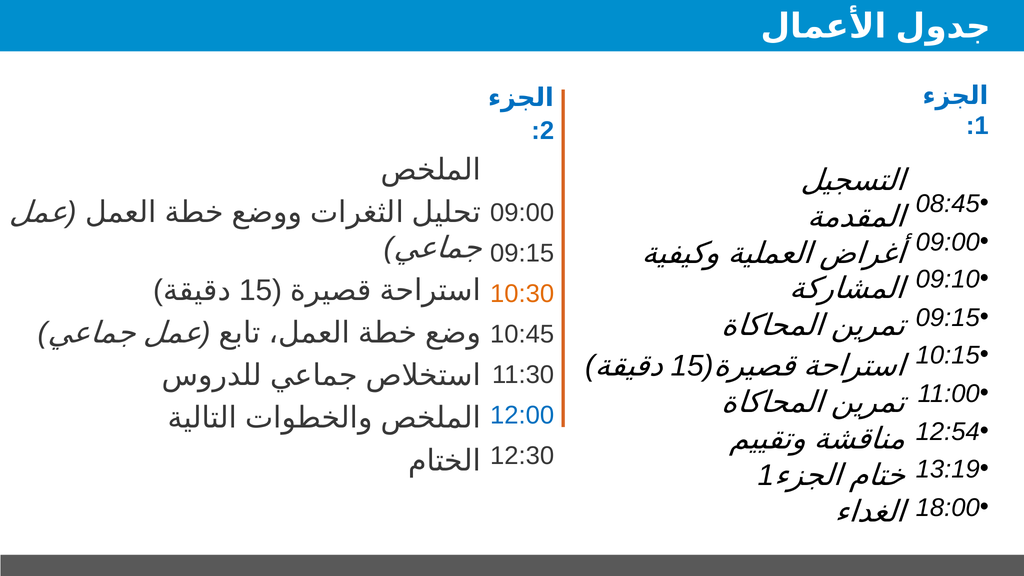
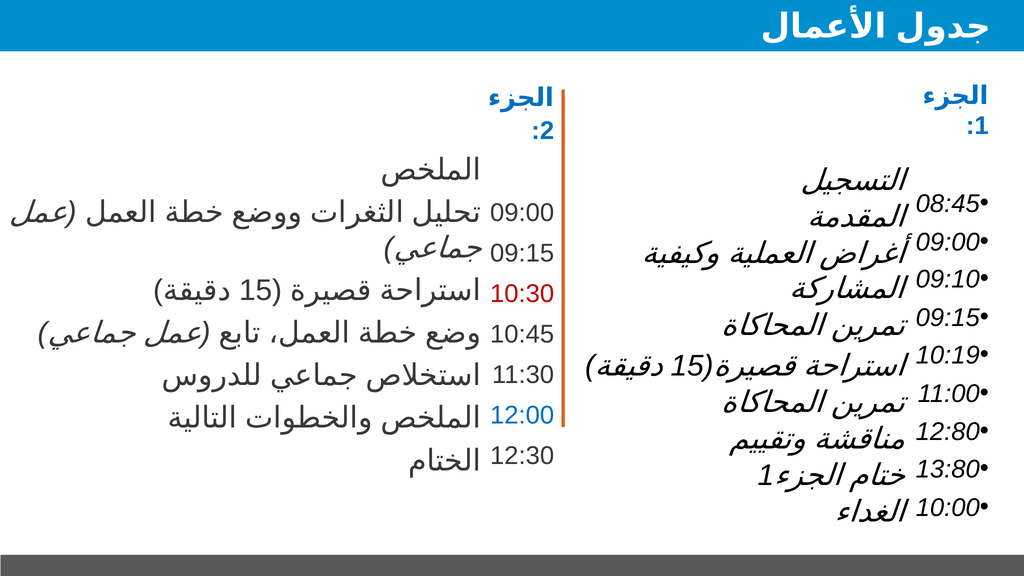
10:30 colour: orange -> red (522, 294)
10:15: 10:15 -> 10:19 (948, 355)
12:54: 12:54 -> 12:80 (948, 432)
13:19: 13:19 -> 13:80 (948, 469)
18:00: 18:00 -> 10:00 (948, 508)
